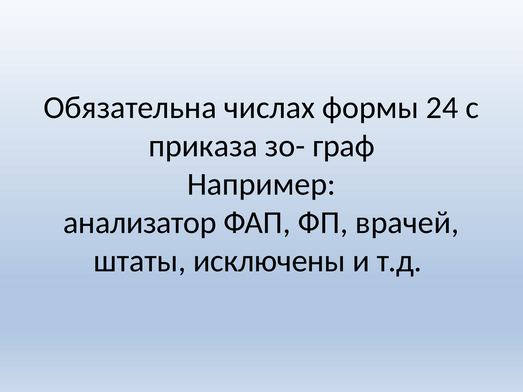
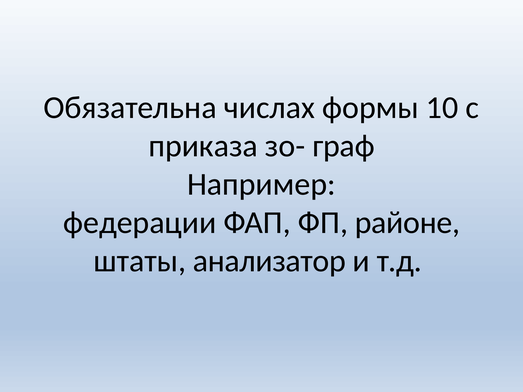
24: 24 -> 10 (442, 108)
анализатор: анализатор -> федерации (140, 223)
врачей: врачей -> районе (407, 223)
исключены: исключены -> анализатор (269, 261)
